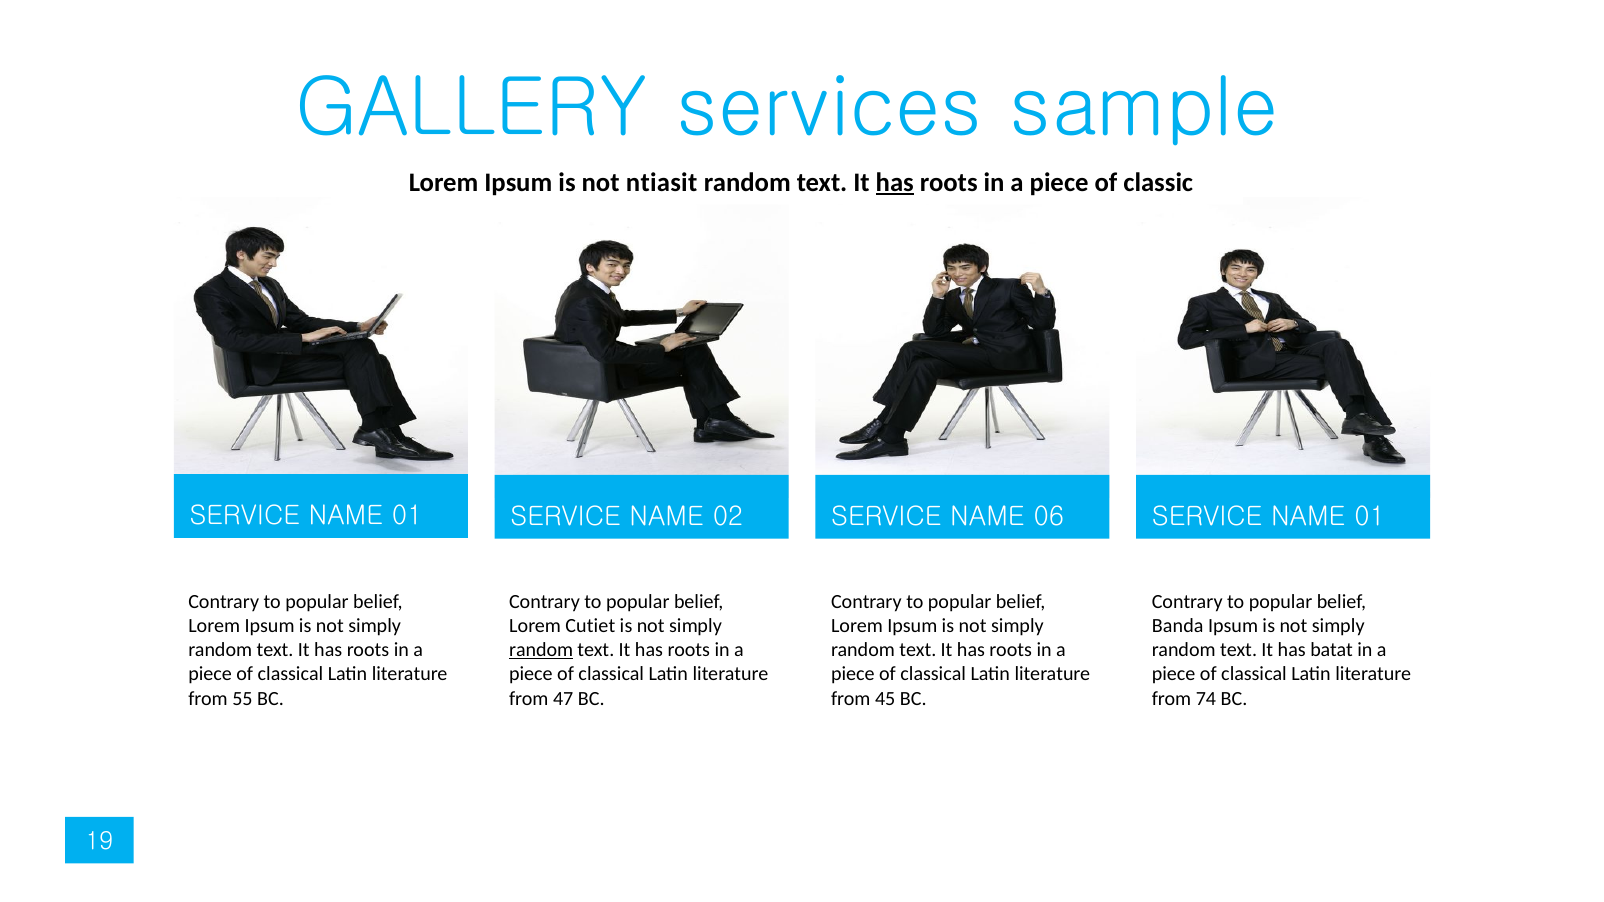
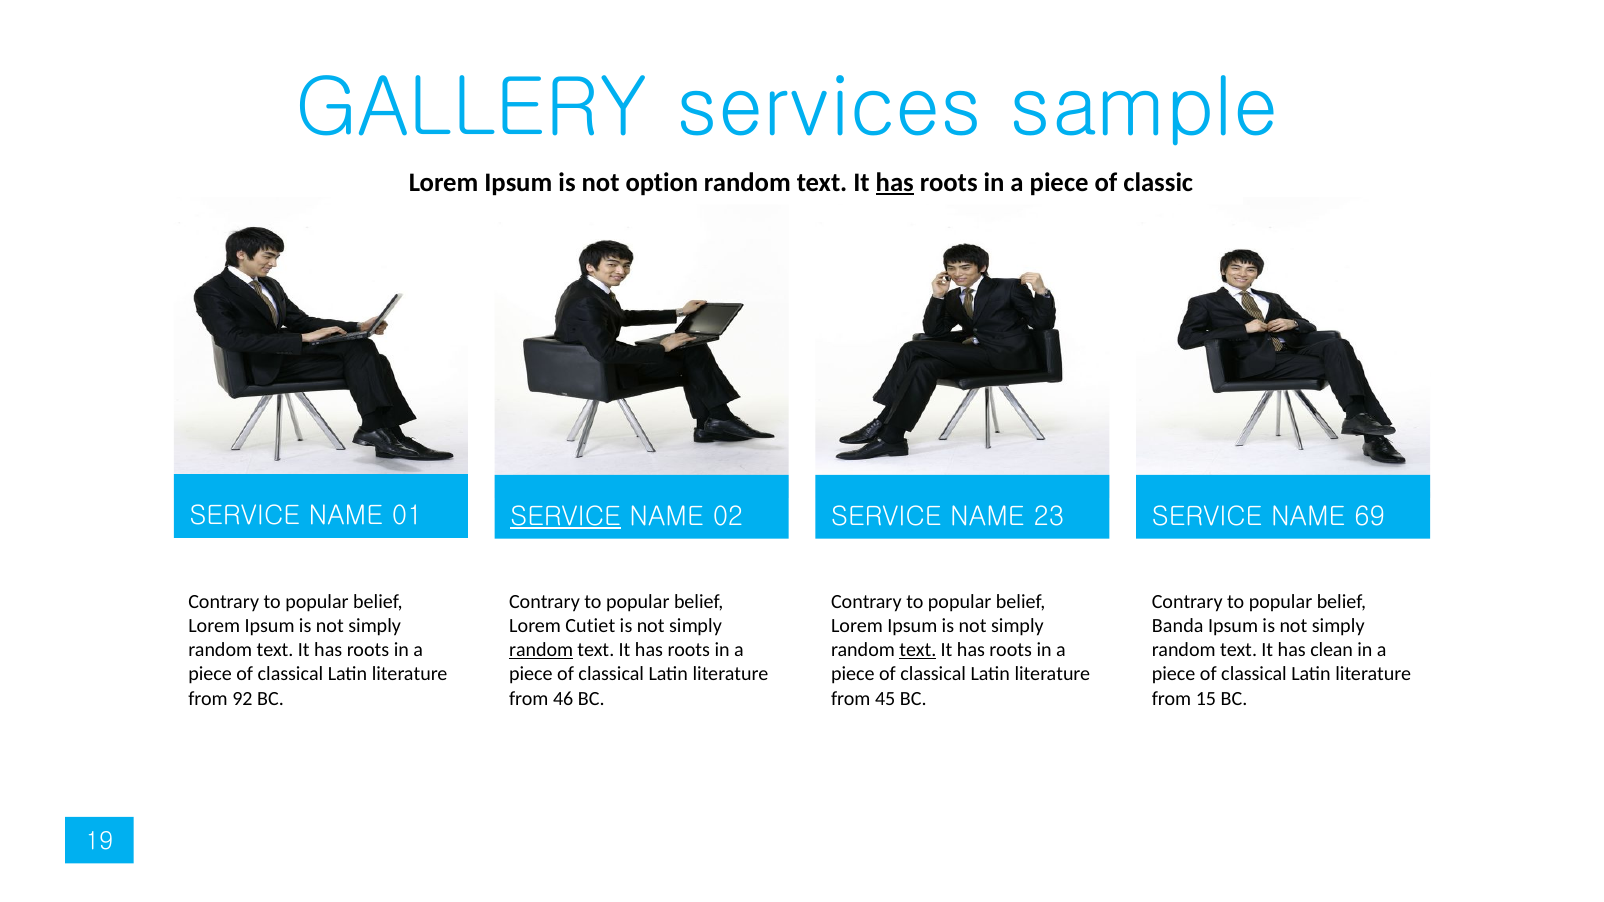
ntiasit: ntiasit -> option (662, 183)
SERVICE underline: none -> present (566, 517)
06: 06 -> 23 (1049, 517)
01: 01 -> 69 (1370, 517)
text underline: none -> present (918, 650)
batat: batat -> clean (1332, 650)
55: 55 -> 92 (242, 699)
47: 47 -> 46 (563, 699)
74: 74 -> 15 (1206, 699)
